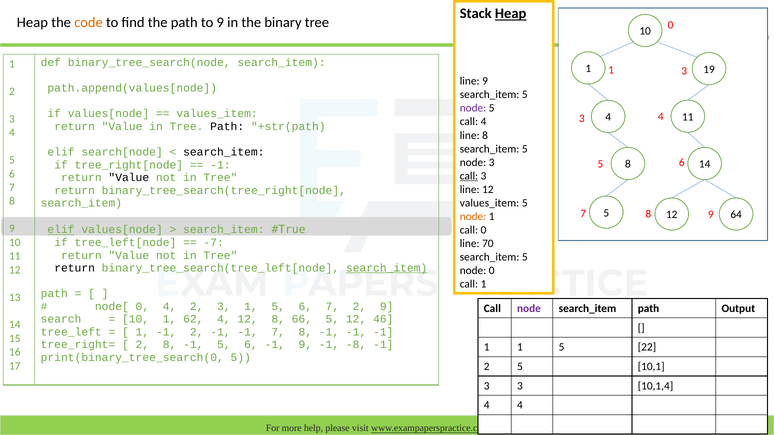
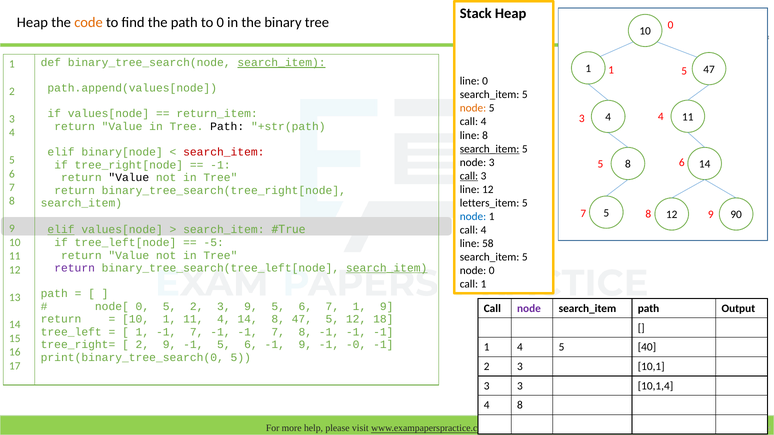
Heap underline: present -> none (511, 14)
to 9: 9 -> 0 (220, 23)
search_item underline: none -> present (282, 63)
1 19: 19 -> 47 (709, 69)
1 3: 3 -> 5 (684, 71)
line 9: 9 -> 0 (485, 81)
node colour: purple -> orange (473, 108)
values_item: values_item -> return_item (217, 114)
search_item underline: none -> present (490, 149)
search[node: search[node -> binary[node (122, 152)
search_item colour: black -> red (224, 152)
values_item: values_item -> letters_item (490, 203)
64: 64 -> 90 (736, 215)
node colour: orange -> blue (473, 217)
0: 0 -> 4 (484, 230)
-7: -7 -> -5 (214, 243)
70: 70 -> 58 (488, 244)
return colour: black -> purple (75, 268)
0 4: 4 -> 5 (170, 307)
3 1: 1 -> 9 (251, 307)
7 2: 2 -> 1 (360, 307)
search: search -> return (61, 319)
1 62: 62 -> 11 (193, 319)
4 12: 12 -> 14 (248, 319)
8 66: 66 -> 47 (302, 319)
46: 46 -> 18 (383, 319)
1 -1 2: 2 -> 7 (197, 332)
2 8: 8 -> 9 (170, 345)
-8: -8 -> -0 (356, 345)
1 1: 1 -> 4 (520, 347)
22: 22 -> 40 (647, 347)
5: 5 -> 3 (520, 367)
4: 4 -> 8 (520, 406)
